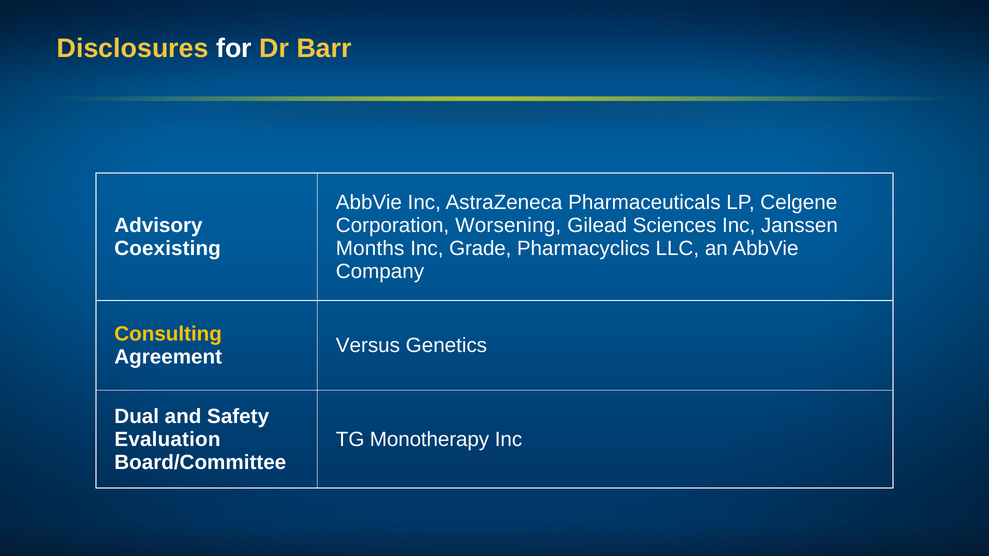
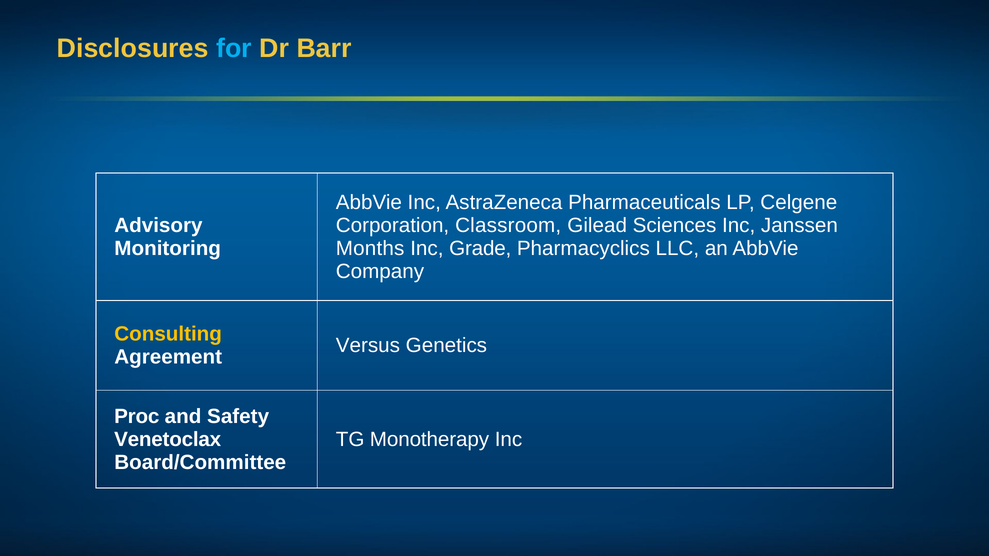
for colour: white -> light blue (234, 48)
Worsening: Worsening -> Classroom (508, 226)
Coexisting: Coexisting -> Monitoring (168, 249)
Dual: Dual -> Proc (137, 417)
Evaluation: Evaluation -> Venetoclax (168, 440)
